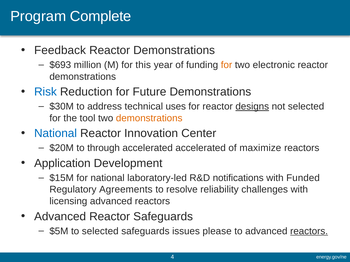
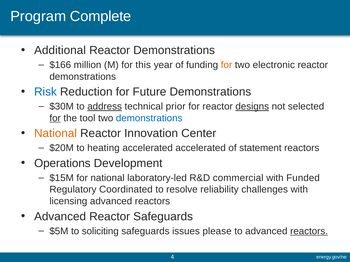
Feedback: Feedback -> Additional (60, 50)
$693: $693 -> $166 (60, 65)
address underline: none -> present (105, 107)
uses: uses -> prior (176, 107)
for underline: none -> present (55, 118)
demonstrations colour: orange -> blue (149, 118)
National colour: blue -> orange (56, 134)
through: through -> heating (103, 148)
maximize: maximize -> statement (260, 148)
Application: Application -> Operations (62, 164)
notifications: notifications -> commercial (238, 178)
Agreements: Agreements -> Coordinated (126, 190)
to selected: selected -> soliciting (100, 231)
